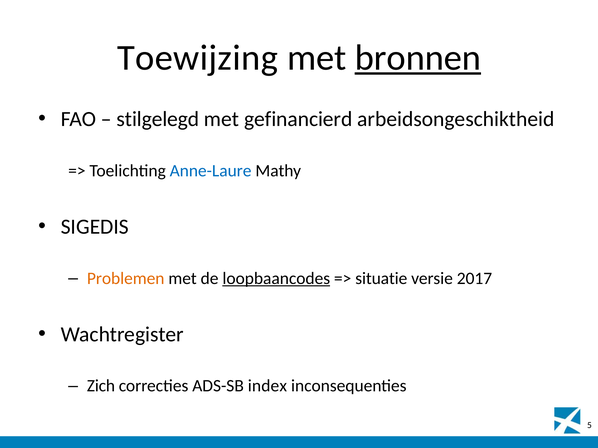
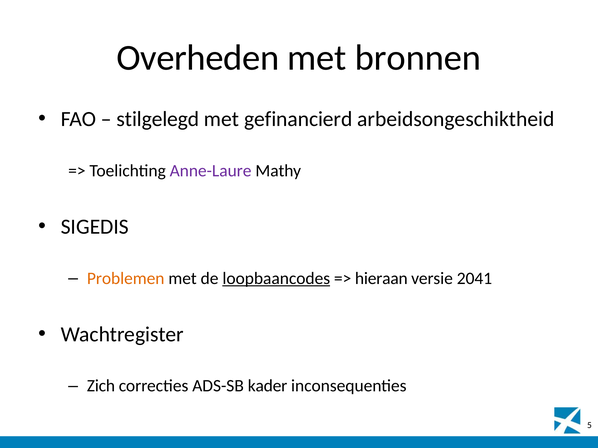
Toewijzing: Toewijzing -> Overheden (198, 58)
bronnen underline: present -> none (418, 58)
Anne-Laure colour: blue -> purple (211, 171)
situatie: situatie -> hieraan (381, 279)
2017: 2017 -> 2041 (474, 279)
index: index -> kader (268, 386)
